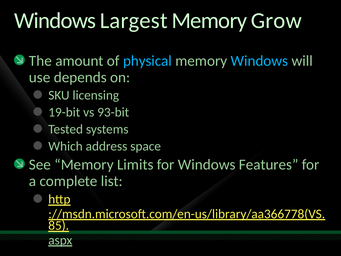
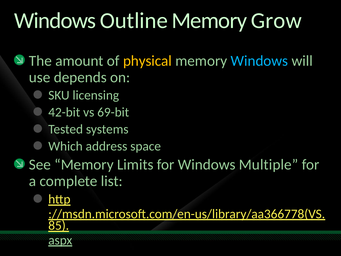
Largest: Largest -> Outline (134, 21)
physical colour: light blue -> yellow (147, 61)
19-bit: 19-bit -> 42-bit (64, 112)
93-bit: 93-bit -> 69-bit (113, 112)
Features: Features -> Multiple (269, 165)
